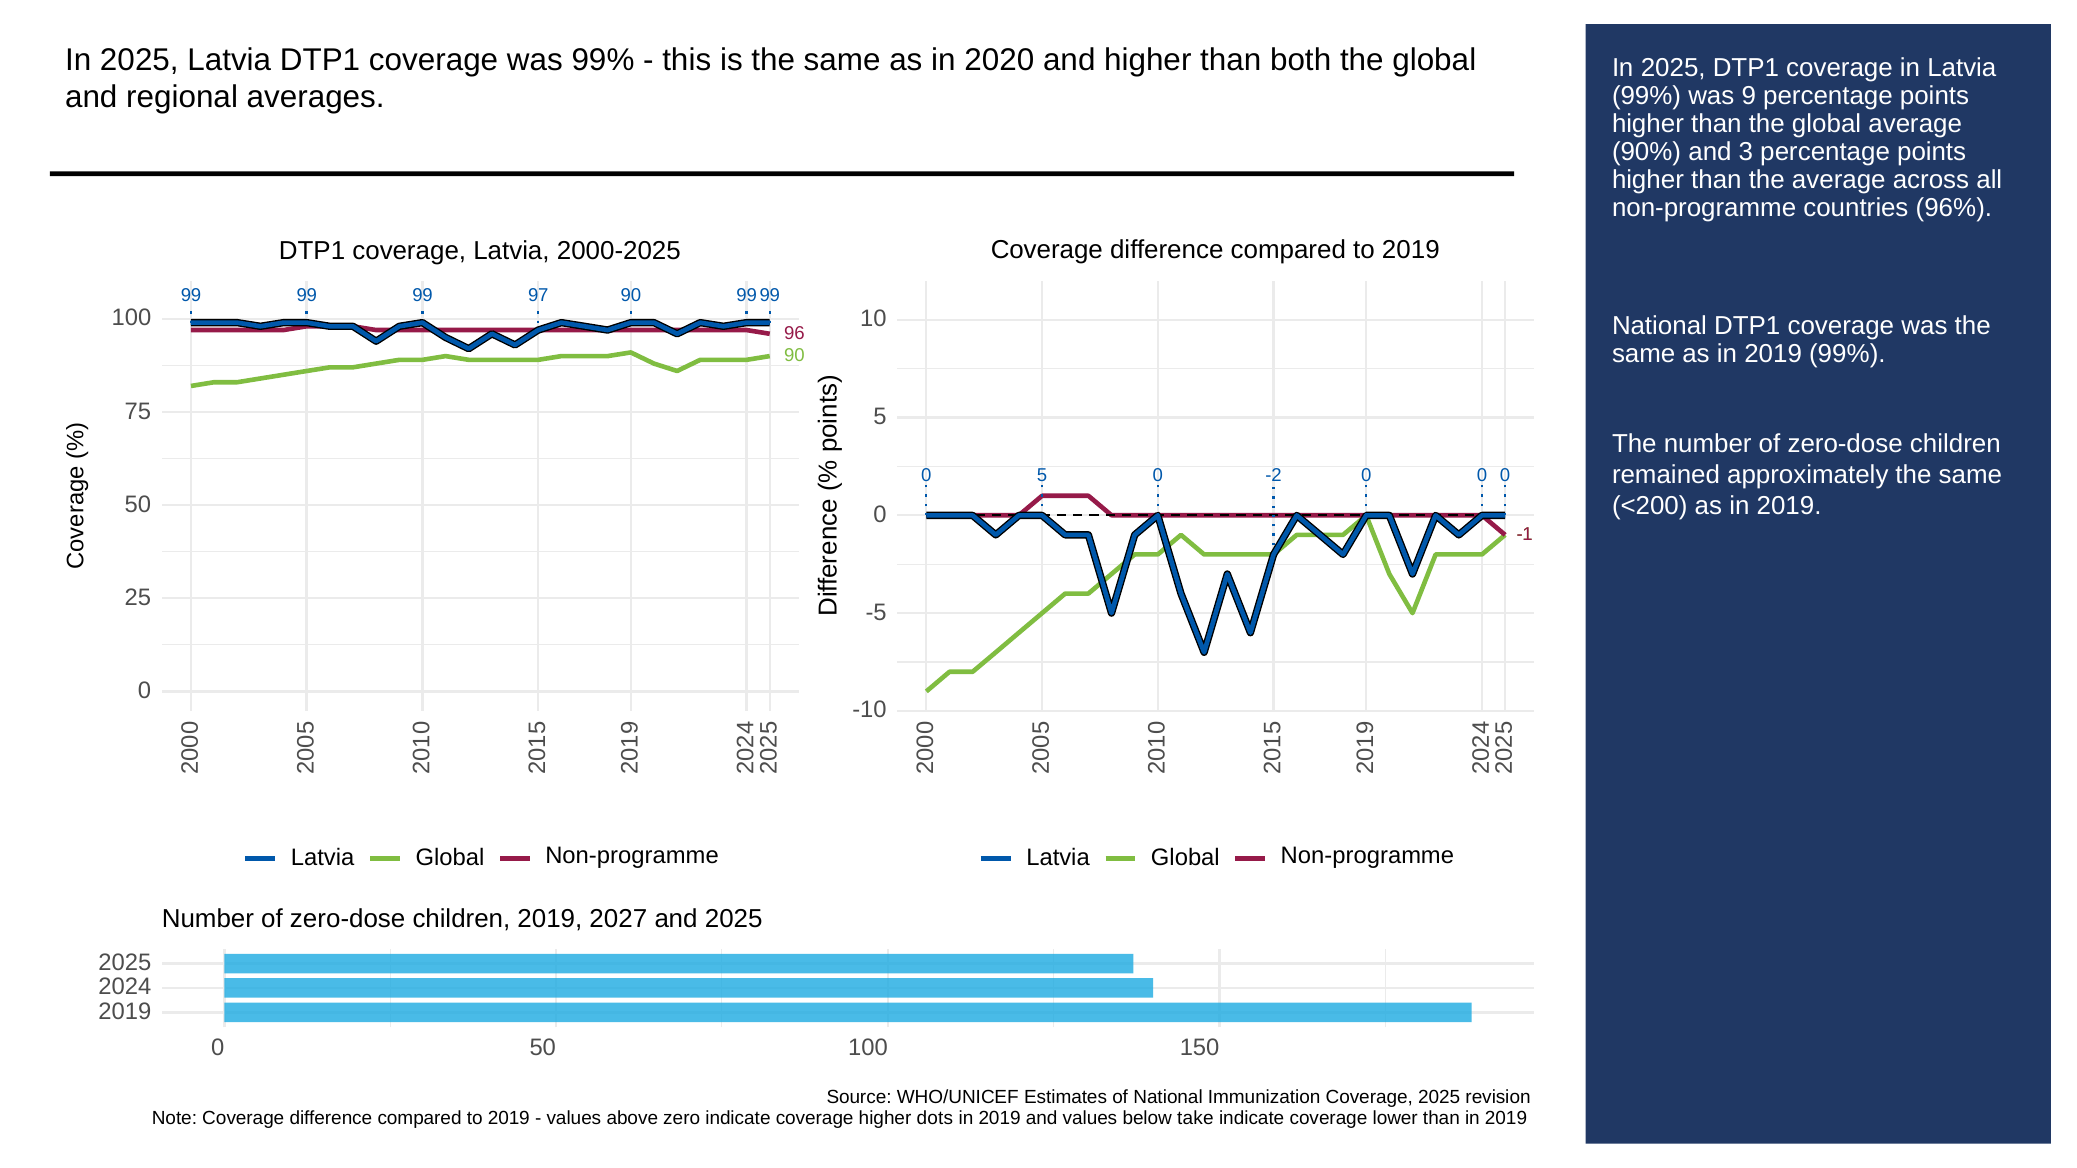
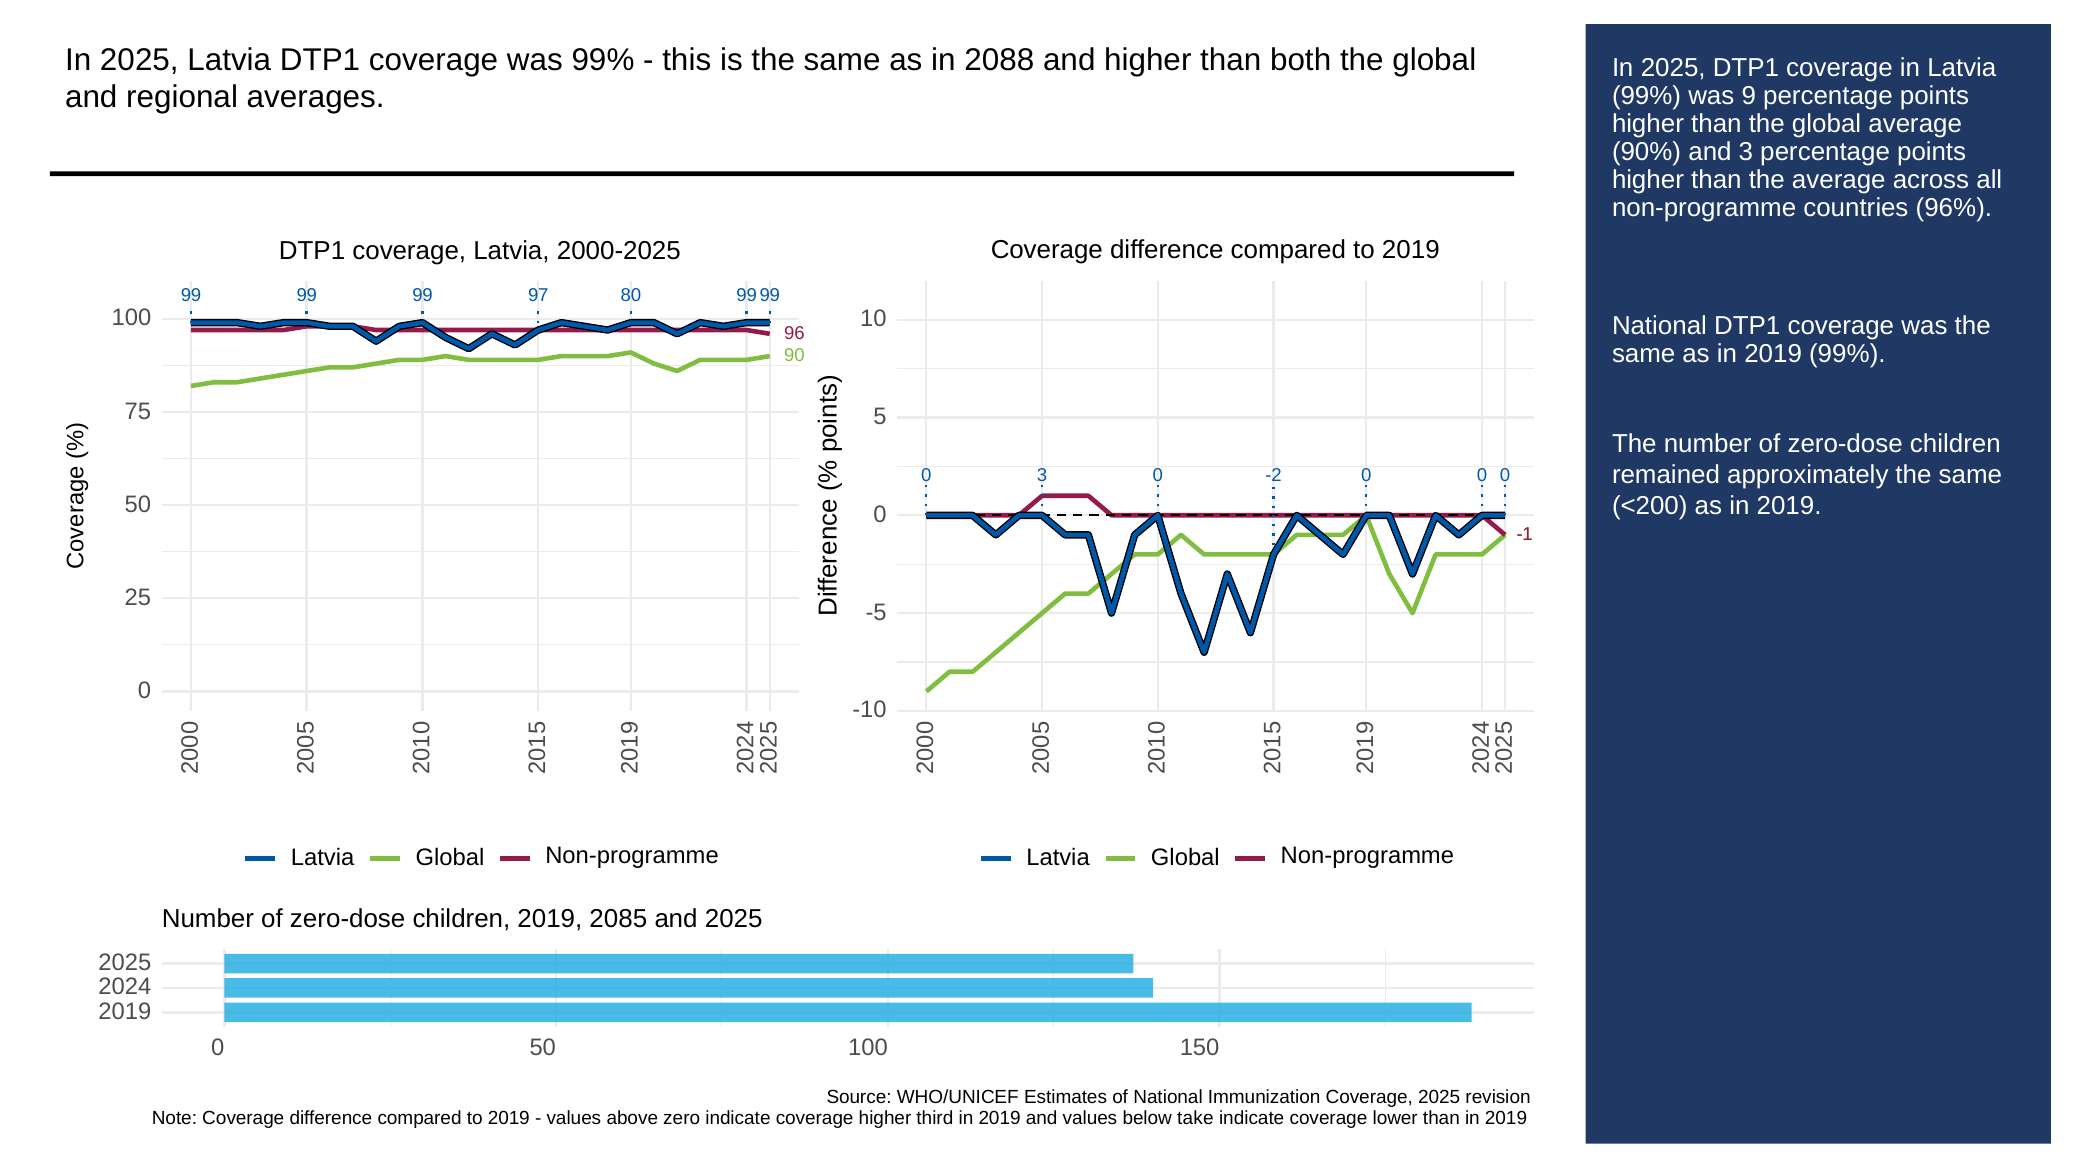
2020: 2020 -> 2088 (999, 60)
97 90: 90 -> 80 (631, 296)
5: 5 -> 3 (1042, 476)
2027: 2027 -> 2085 (618, 920)
dots: dots -> third (935, 1119)
